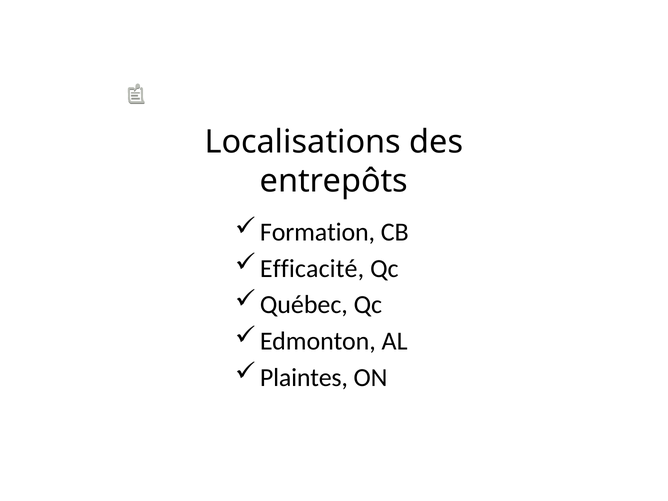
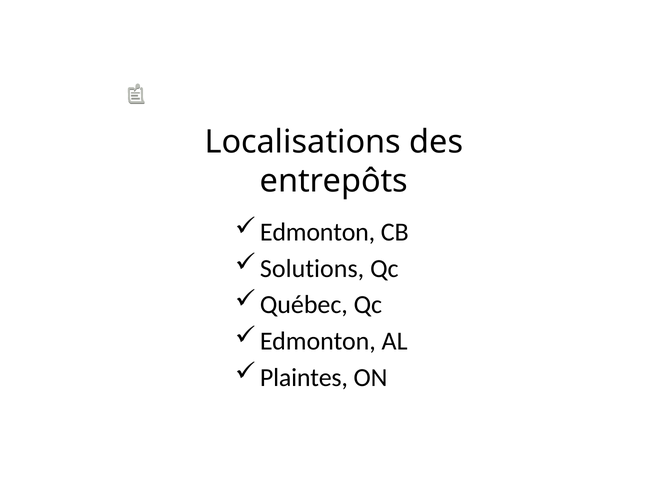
Formation: Formation -> Edmonton (318, 232)
Efficacité: Efficacité -> Solutions (312, 269)
